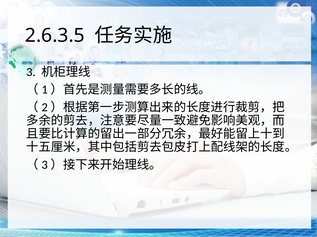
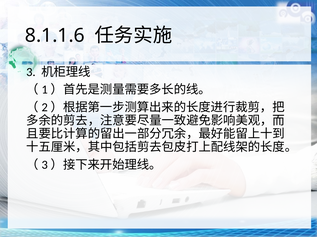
2.6.3.5: 2.6.3.5 -> 8.1.1.6 (55, 36)
